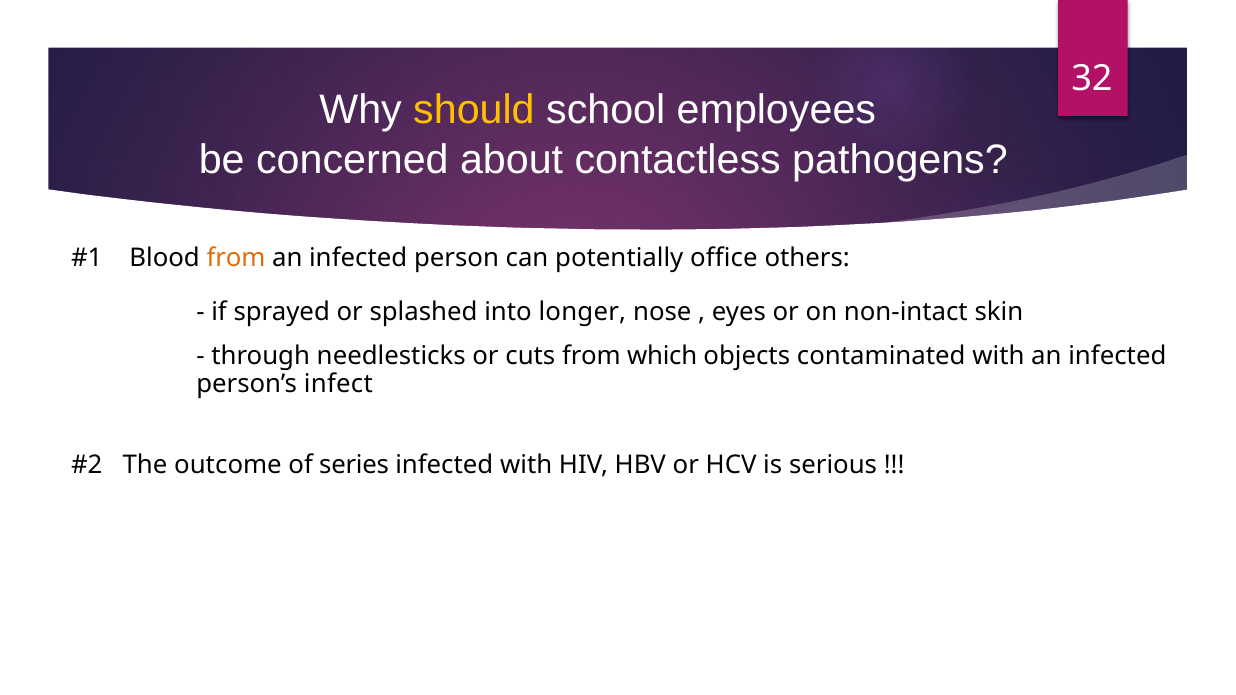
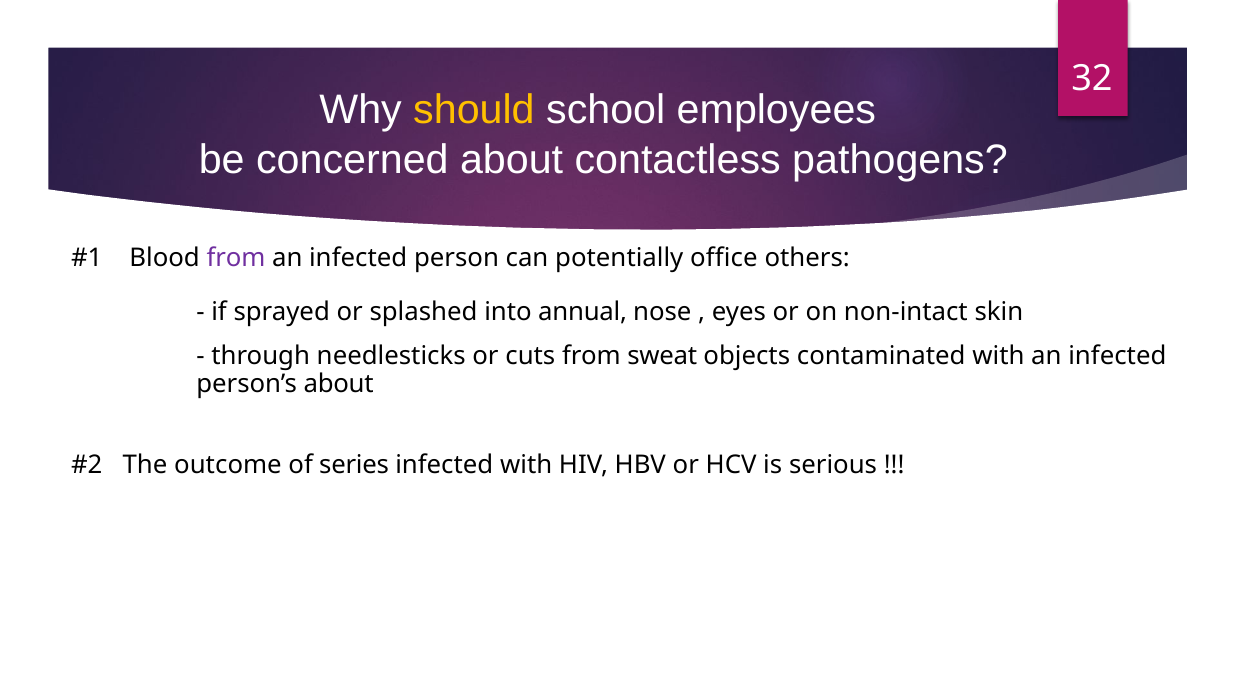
from colour: orange -> purple (236, 258)
longer: longer -> annual (583, 312)
which: which -> sweat (662, 356)
person’s infect: infect -> about (339, 384)
